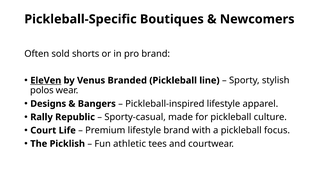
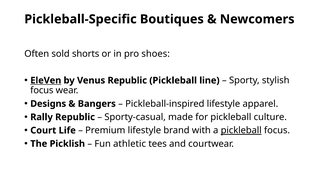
pro brand: brand -> shoes (156, 54)
Venus Branded: Branded -> Republic (127, 81)
polos: polos -> focus (42, 91)
pickleball underline: none -> present (241, 131)
